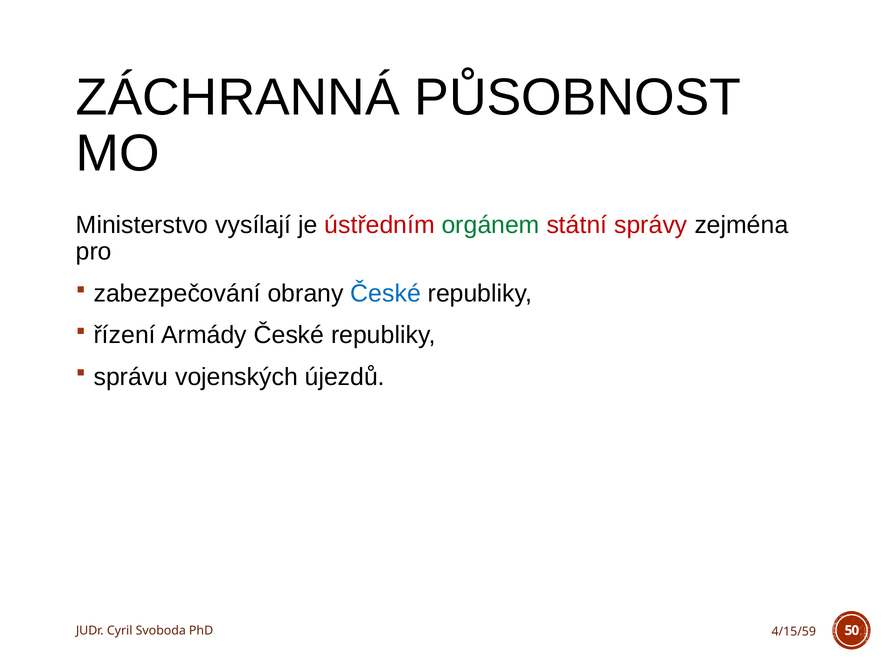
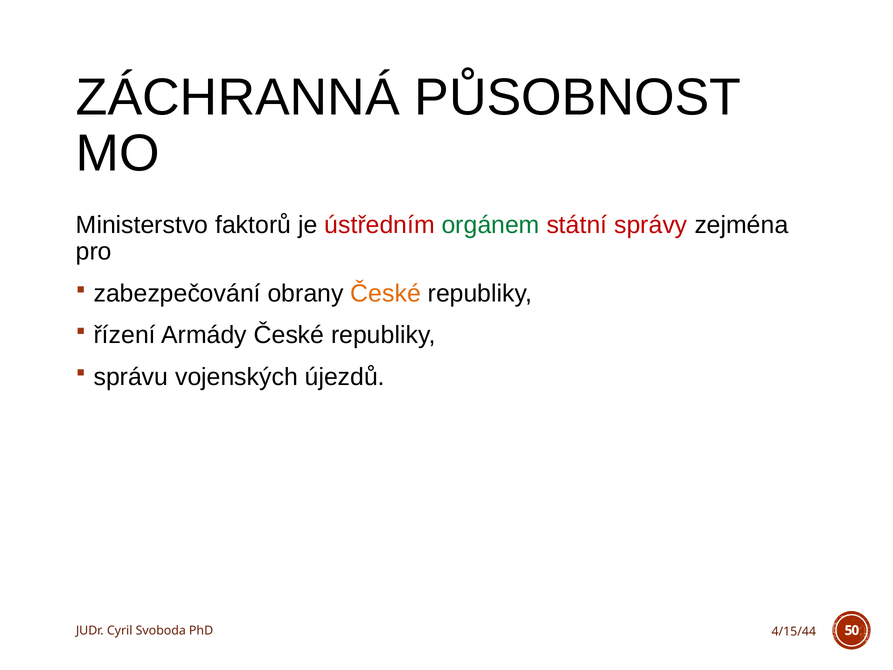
vysílají: vysílají -> faktorů (253, 225)
České colour: blue -> orange (386, 293)
4/15/59: 4/15/59 -> 4/15/44 (794, 631)
